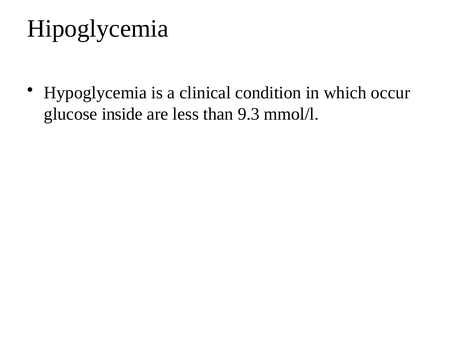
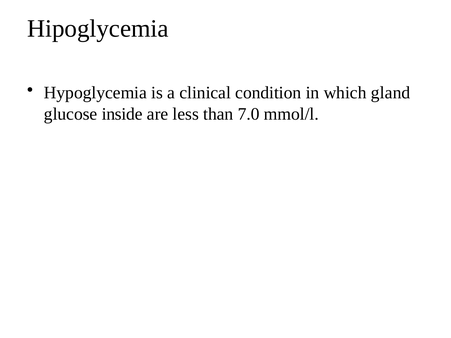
occur: occur -> gland (391, 93)
9.3: 9.3 -> 7.0 (249, 114)
